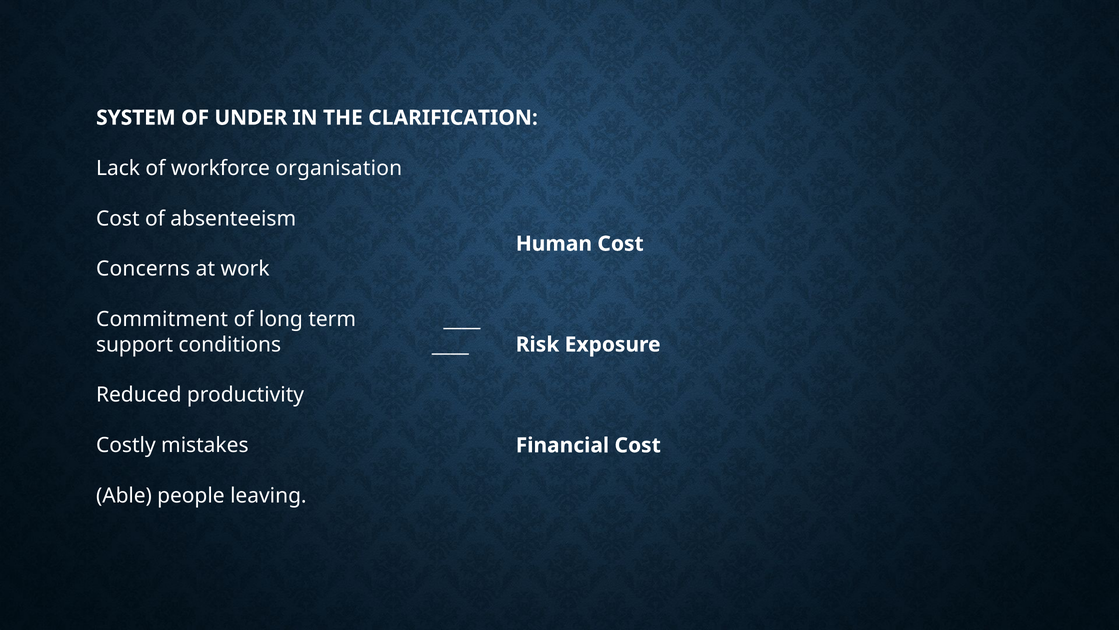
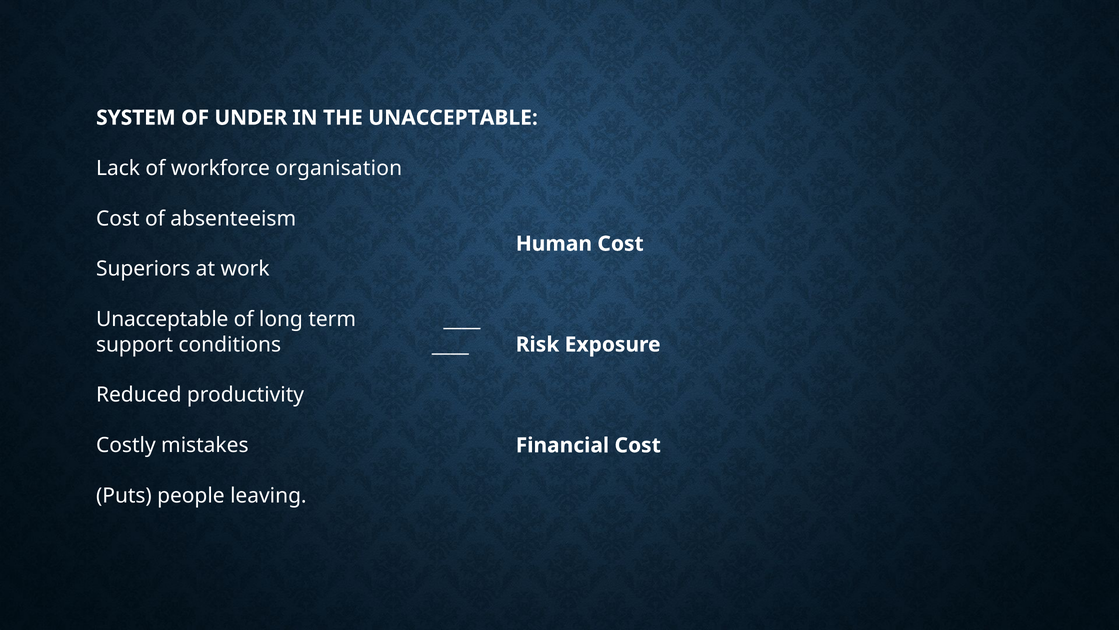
THE CLARIFICATION: CLARIFICATION -> UNACCEPTABLE (453, 118)
Concerns: Concerns -> Superiors (143, 269)
Commitment: Commitment -> Unacceptable (162, 319)
Able: Able -> Puts (124, 495)
